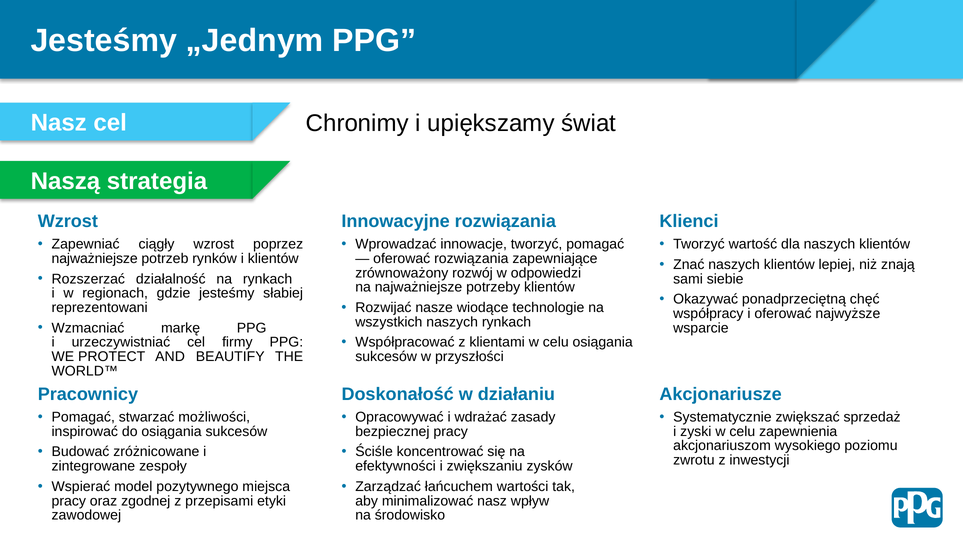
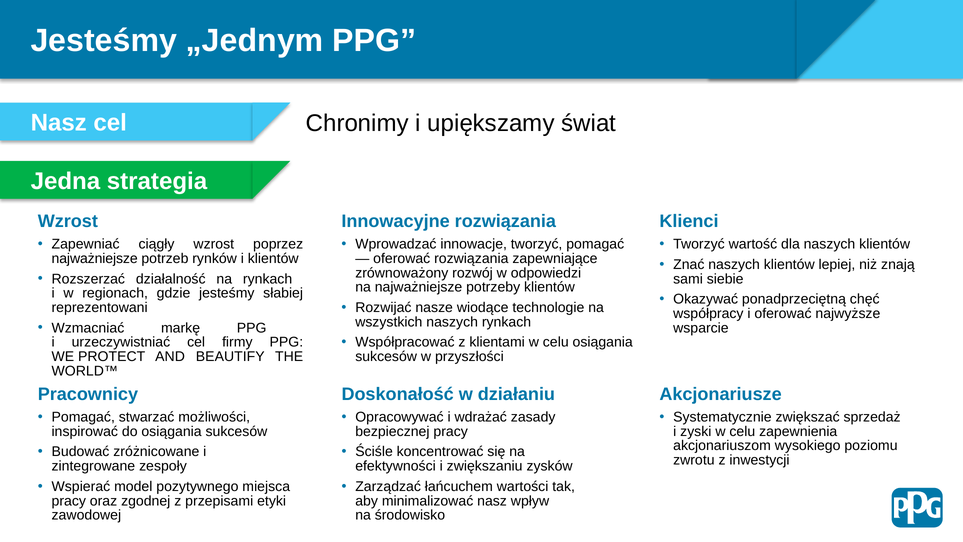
Naszą: Naszą -> Jedna (65, 181)
